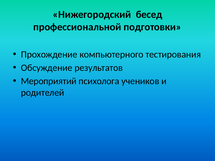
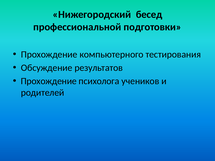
Мероприятий: Мероприятий -> Прохождение (49, 81)
